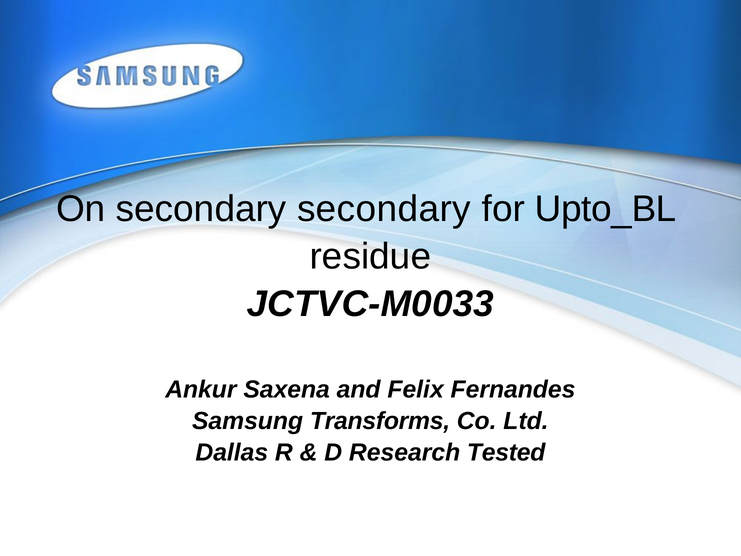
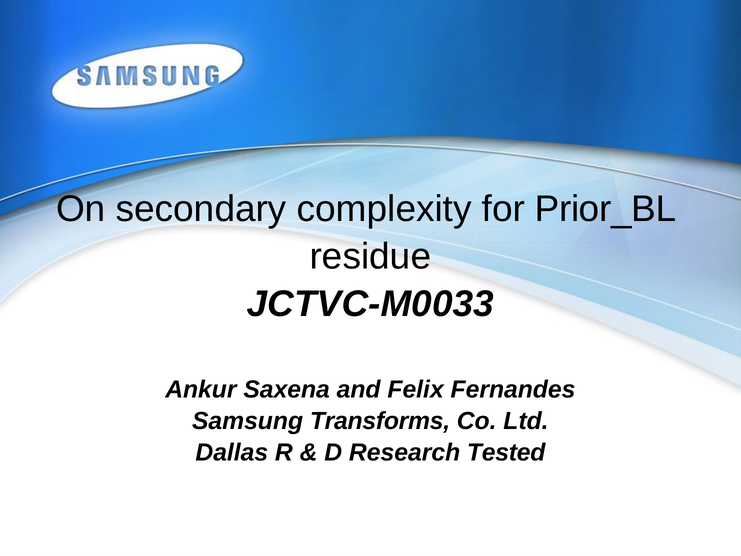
secondary secondary: secondary -> complexity (384, 209)
Upto_BL: Upto_BL -> Prior_BL (606, 209)
